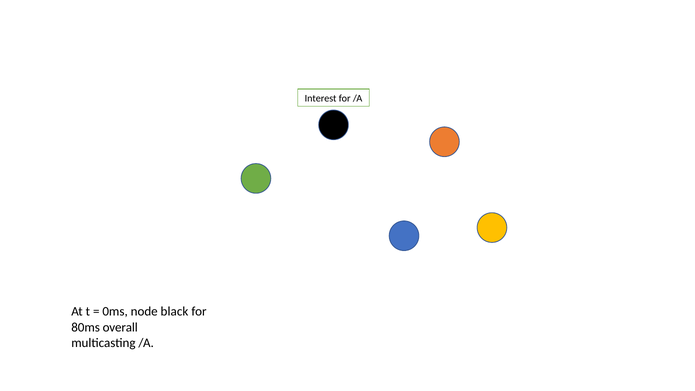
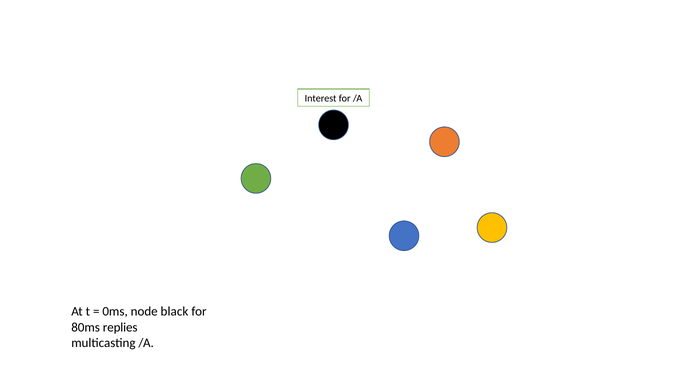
overall: overall -> replies (120, 327)
